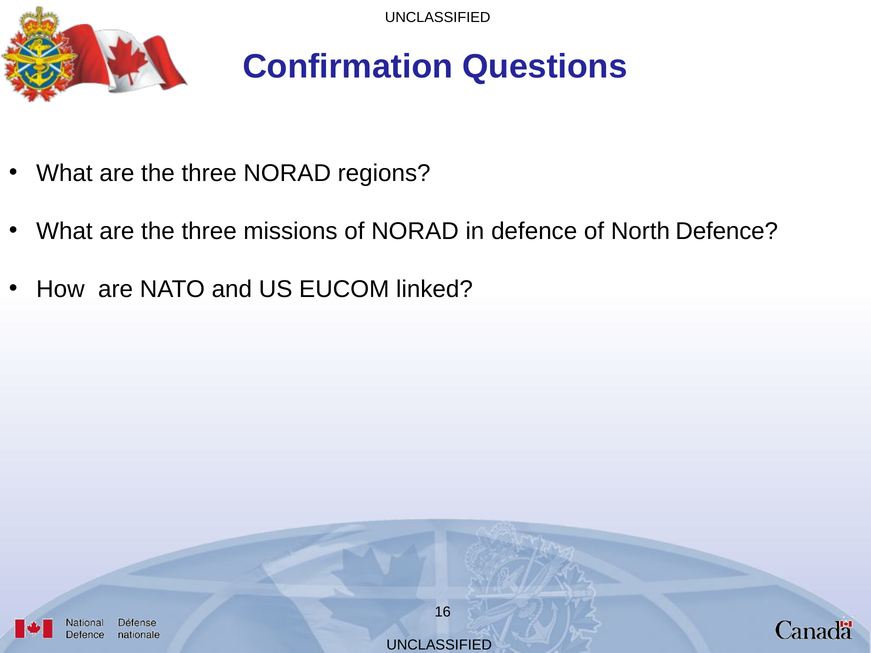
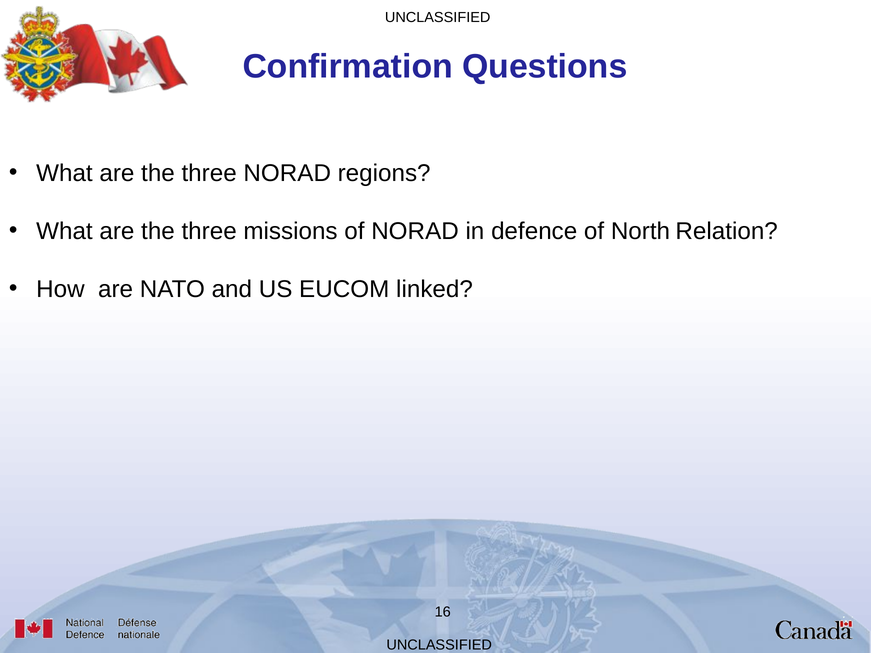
North Defence: Defence -> Relation (727, 231)
